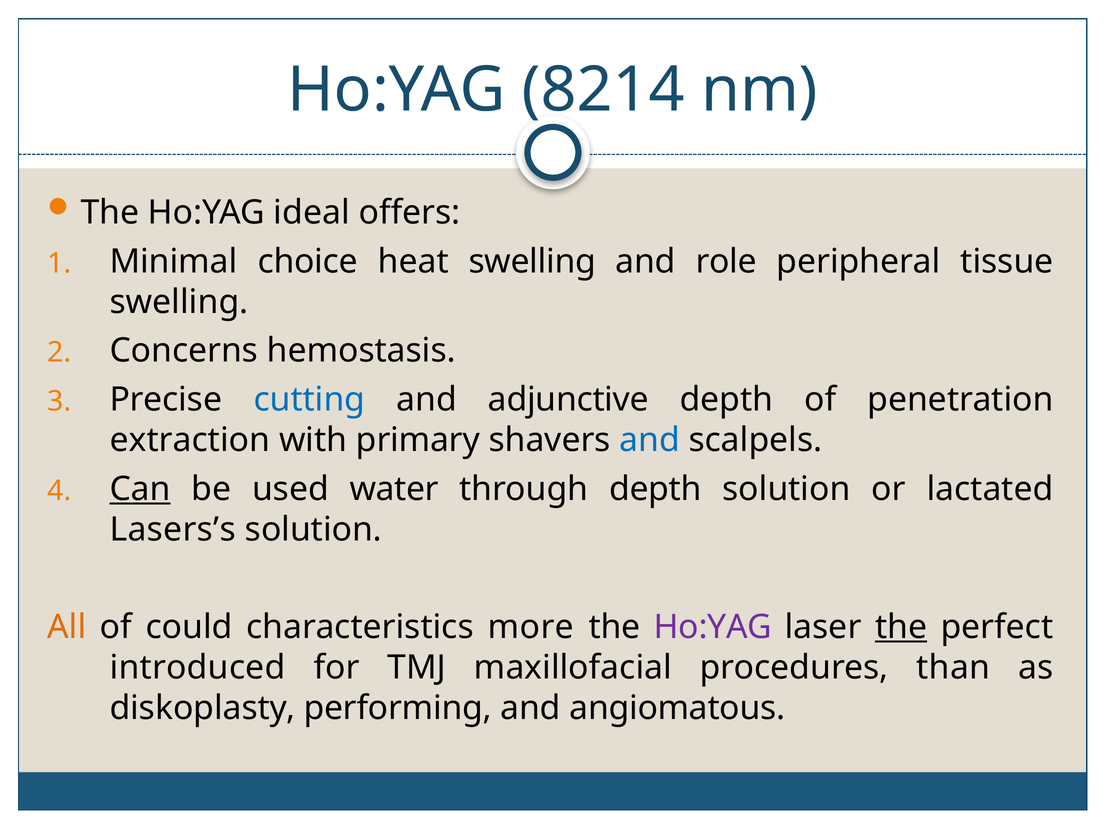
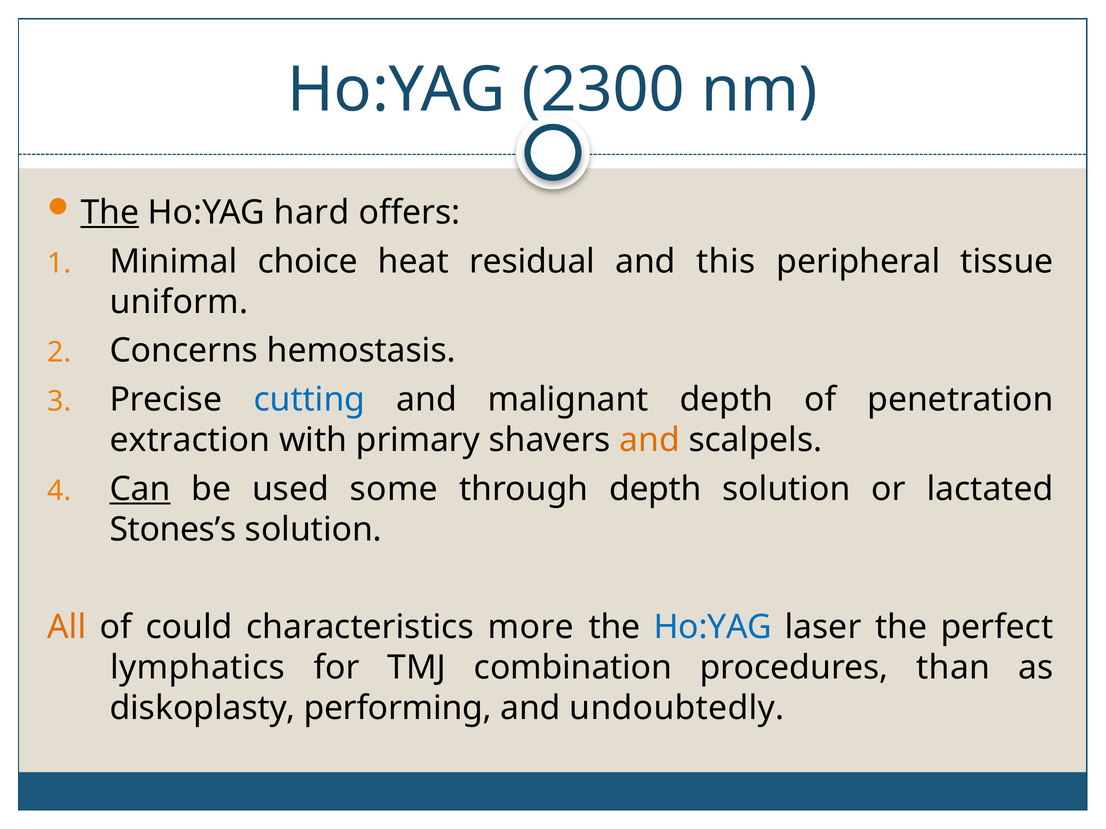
8214: 8214 -> 2300 (603, 90)
The underline: none -> present (110, 213)
ideal: ideal -> hard (312, 213)
heat swelling: swelling -> residual (532, 262)
role: role -> this (726, 262)
swelling: swelling -> uniform (179, 302)
adjunctive: adjunctive -> malignant (568, 400)
and colour: blue -> orange (650, 440)
water: water -> some (394, 489)
Lasers’s: Lasers’s -> Stones’s (173, 530)
Ho:YAG colour: purple -> blue (713, 628)
the underline: present -> none (901, 628)
introduced: introduced -> lymphatics (198, 668)
maxillofacial: maxillofacial -> combination (573, 668)
angiomatous: angiomatous -> undoubtedly (677, 709)
